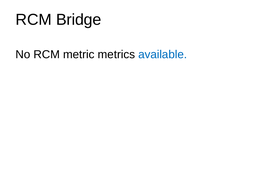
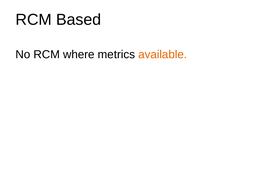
Bridge: Bridge -> Based (79, 20)
metric: metric -> where (79, 55)
available colour: blue -> orange (163, 55)
